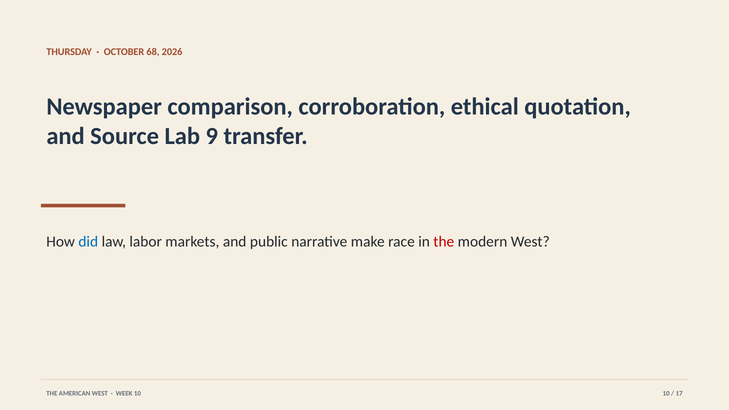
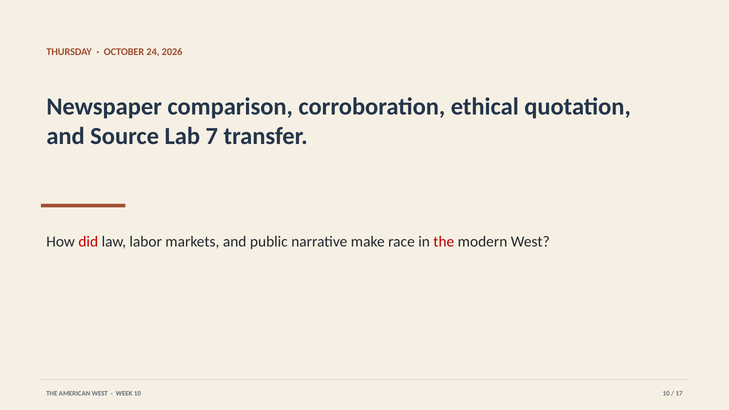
68: 68 -> 24 (153, 52)
9: 9 -> 7 (212, 136)
did colour: blue -> red (88, 242)
